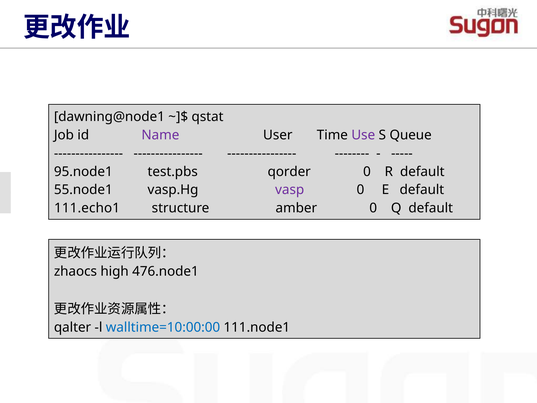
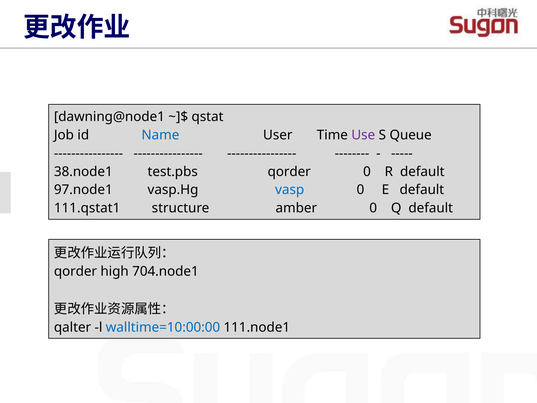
Name colour: purple -> blue (160, 135)
95.node1: 95.node1 -> 38.node1 (83, 172)
55.node1: 55.node1 -> 97.node1 (83, 190)
vasp colour: purple -> blue (290, 190)
111.echo1: 111.echo1 -> 111.qstat1 (87, 208)
zhaocs: zhaocs -> qorder (75, 271)
476.node1: 476.node1 -> 704.node1 (165, 271)
